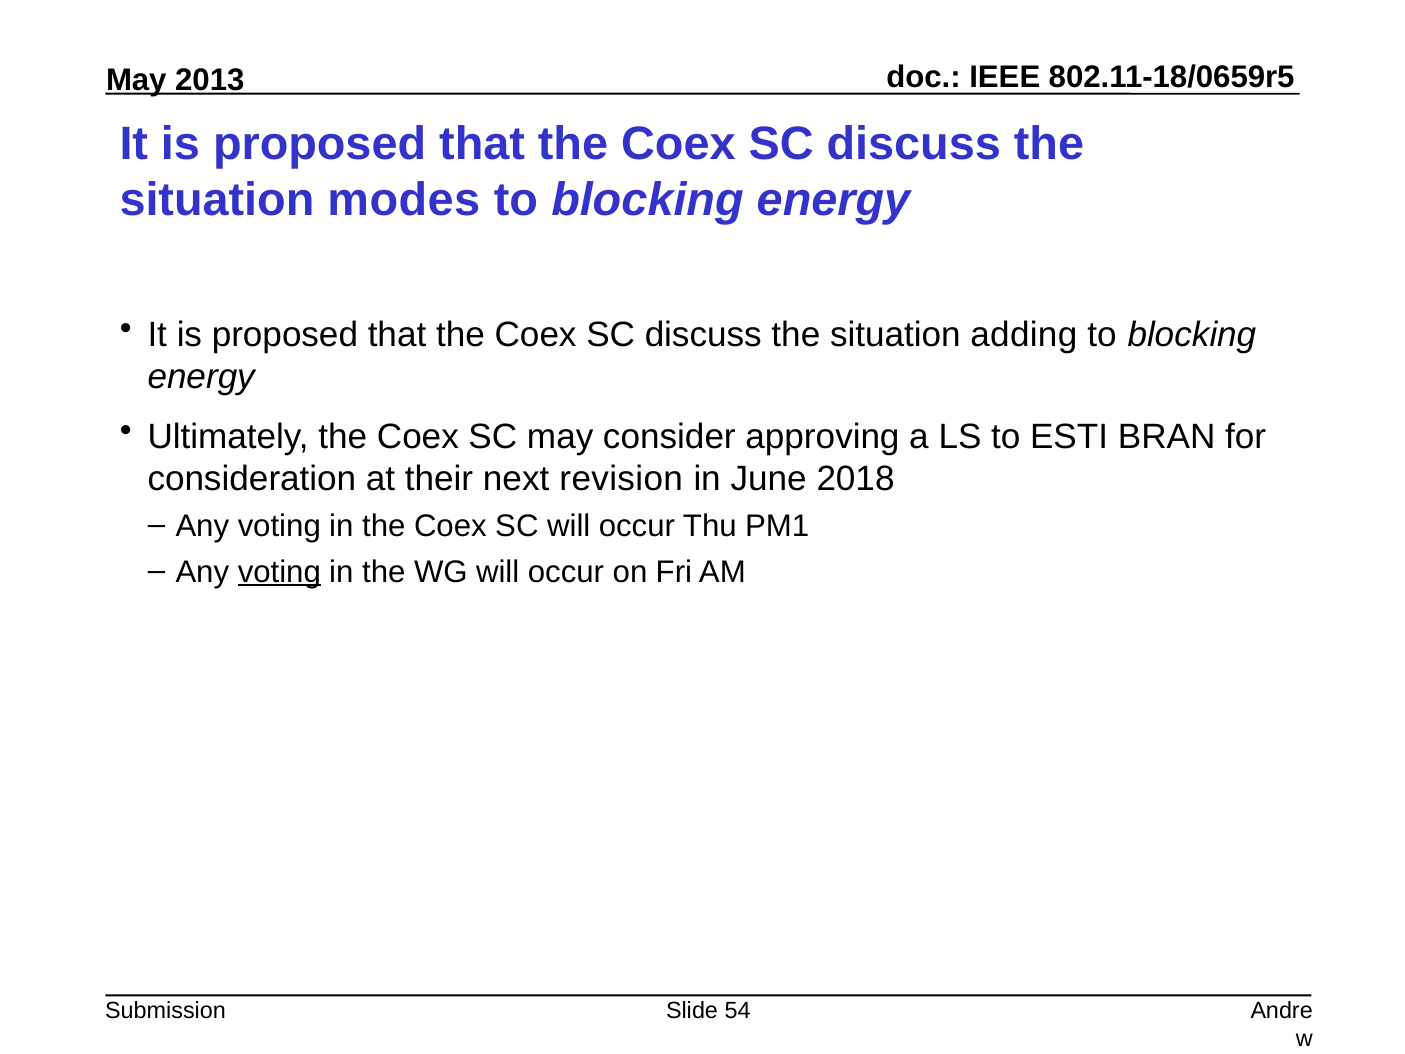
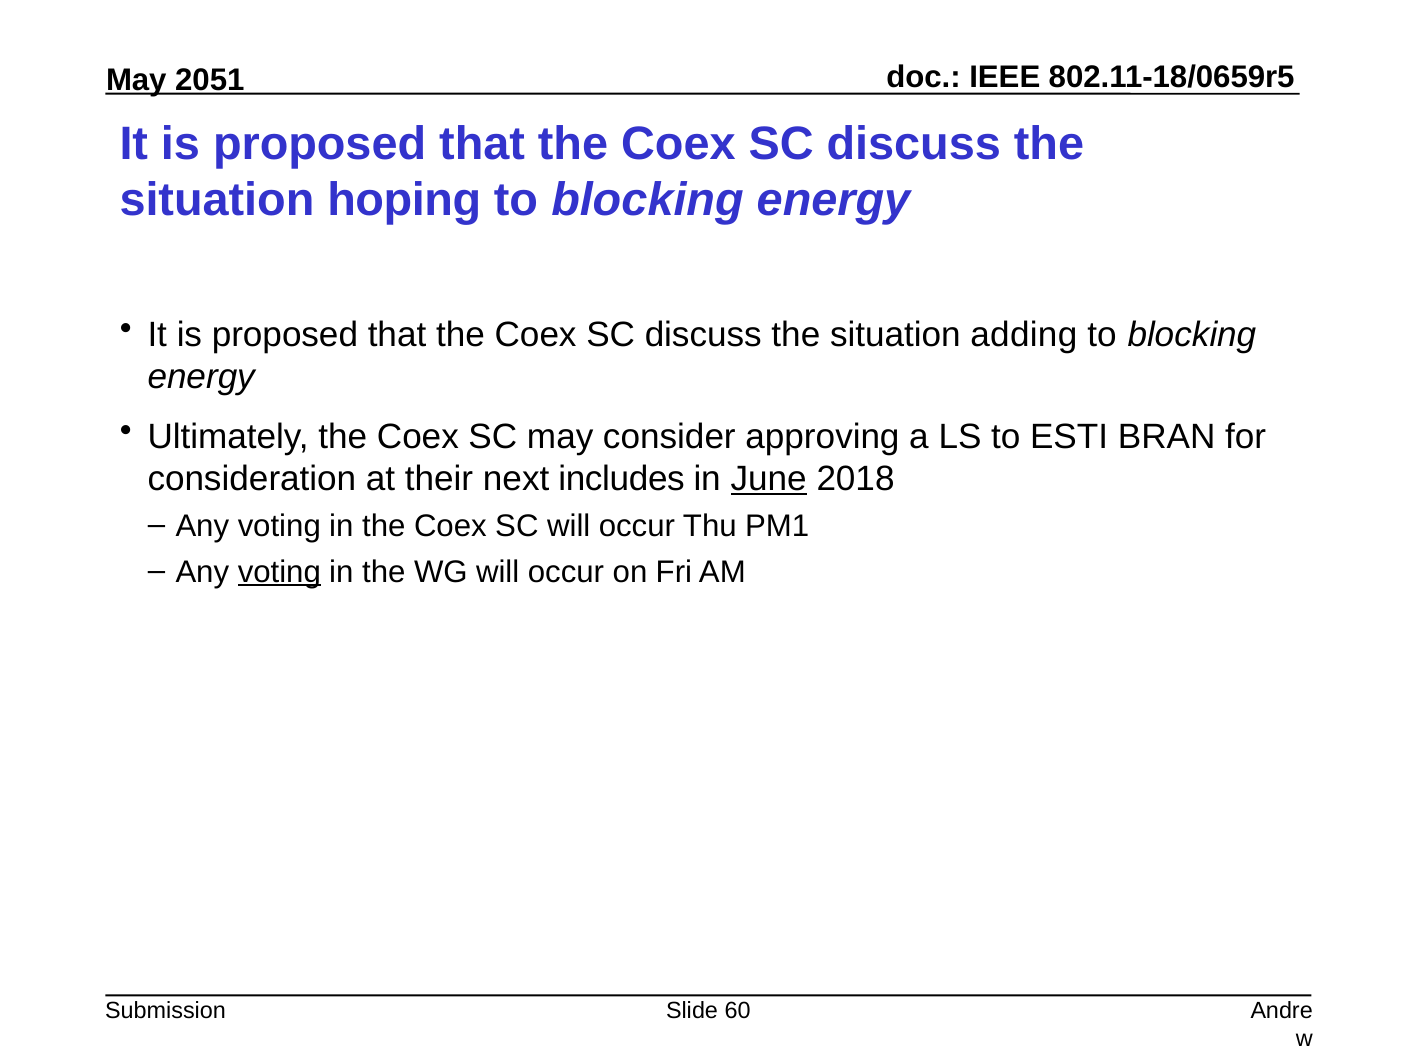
2013: 2013 -> 2051 (210, 80)
modes: modes -> hoping (404, 200)
revision: revision -> includes (622, 479)
June underline: none -> present (769, 479)
54: 54 -> 60 (738, 1011)
